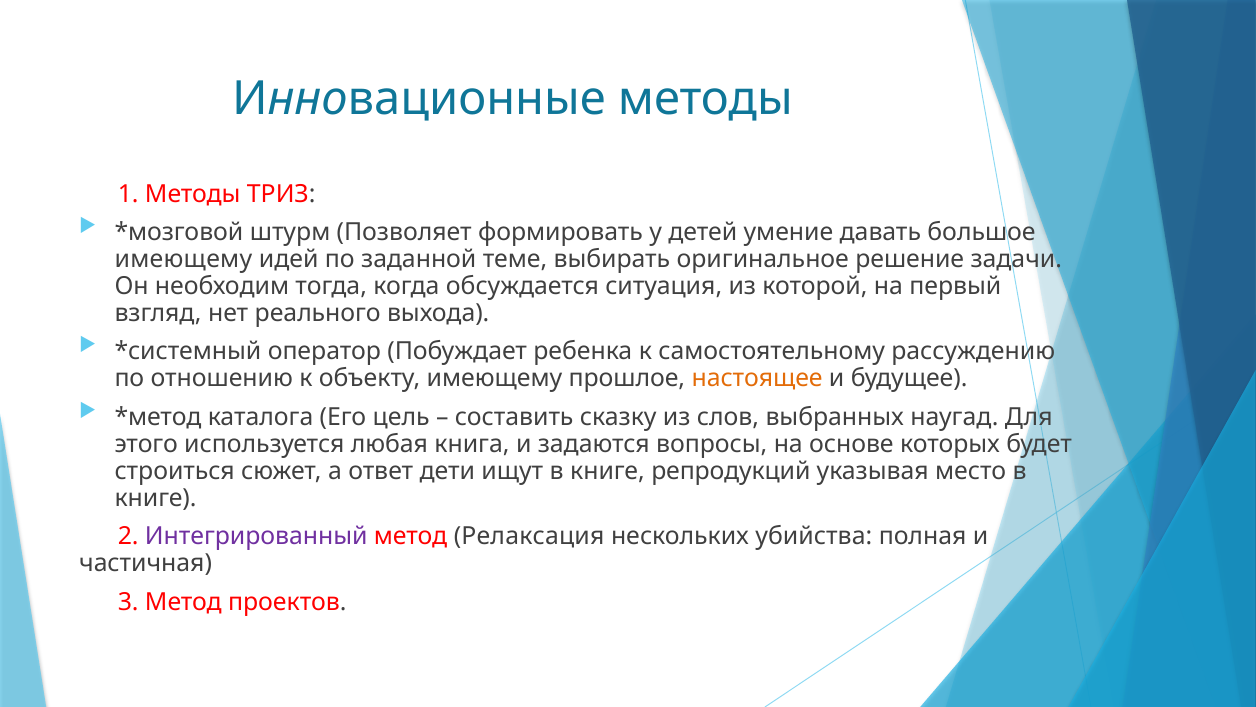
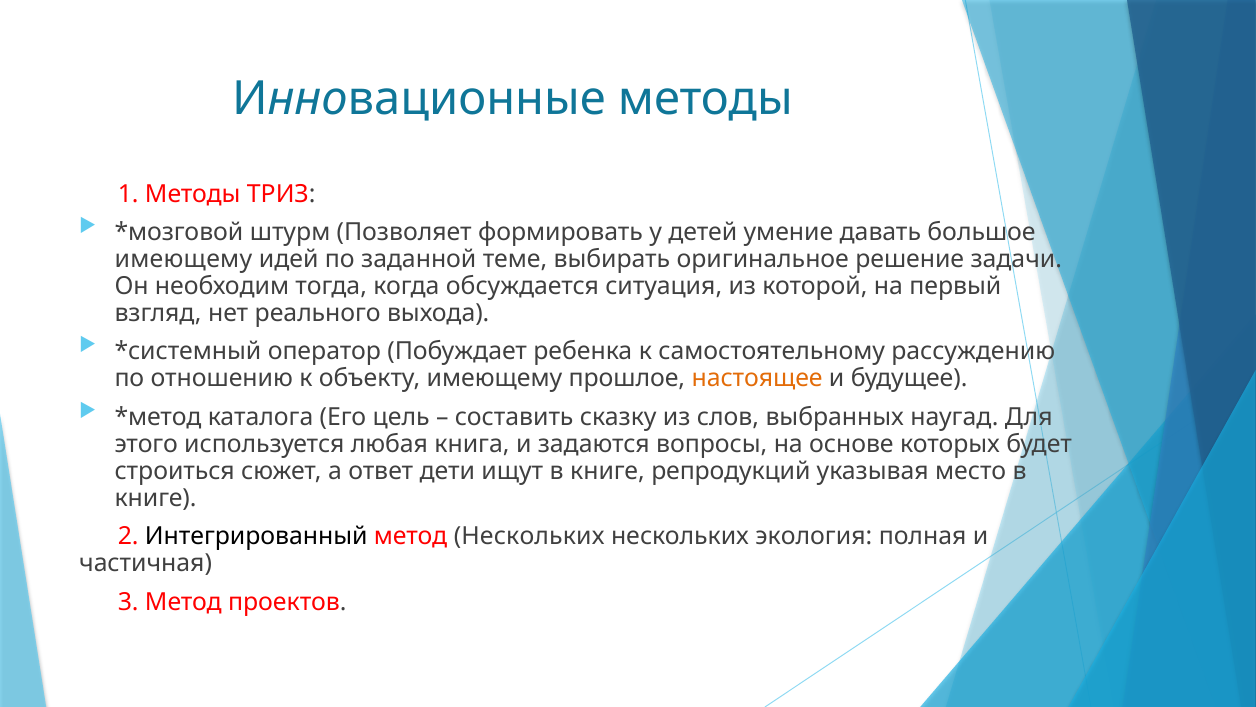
Интегрированный colour: purple -> black (256, 536)
метод Релаксация: Релаксация -> Нескольких (529, 536)
убийства: убийства -> экология (814, 536)
